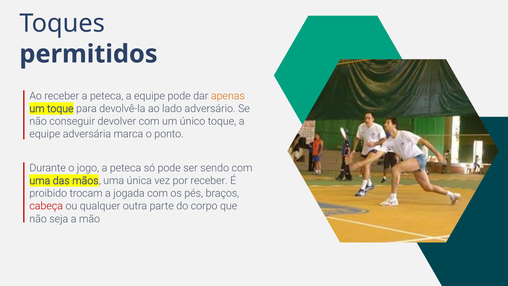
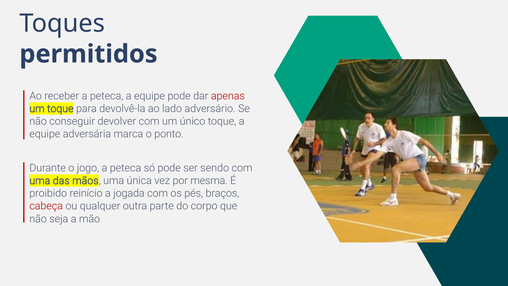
apenas colour: orange -> red (228, 96)
por receber: receber -> mesma (209, 181)
trocam: trocam -> reinício (86, 193)
